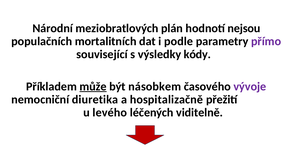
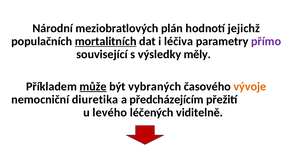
nejsou: nejsou -> jejichž (244, 28)
mortalitních underline: none -> present (106, 41)
podle: podle -> léčiva (179, 41)
kódy: kódy -> měly (197, 54)
násobkem: násobkem -> vybraných (155, 87)
vývoje colour: purple -> orange (250, 87)
hospitalizačně: hospitalizačně -> předcházejícím (167, 100)
